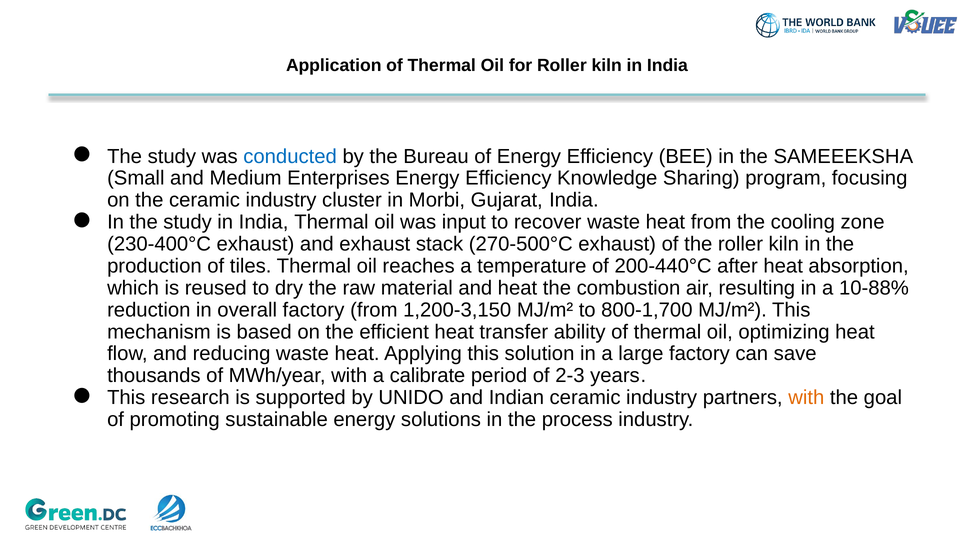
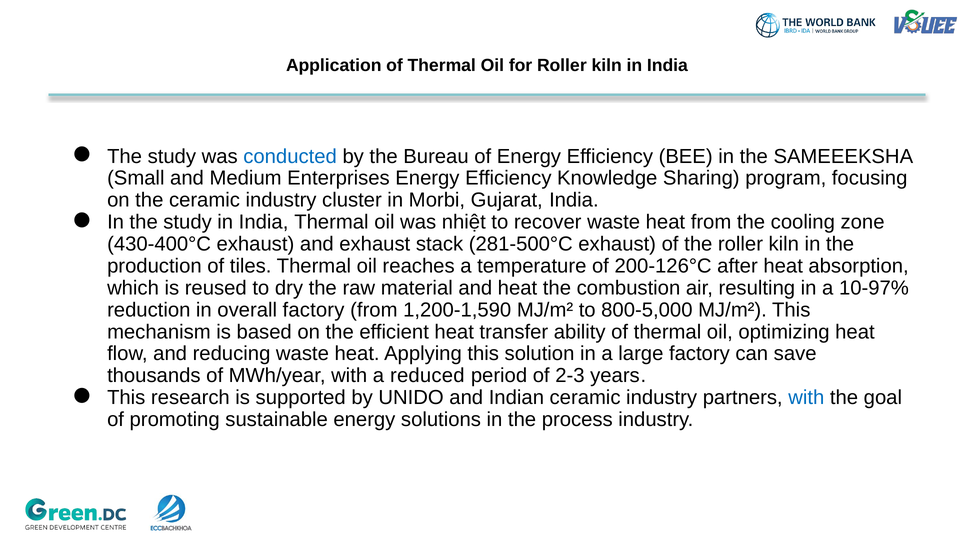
input: input -> nhiệt (464, 222)
230-400°C: 230-400°C -> 430-400°C (159, 244)
270-500°C: 270-500°C -> 281-500°C (521, 244)
200-440°C: 200-440°C -> 200-126°C (663, 266)
10-88%: 10-88% -> 10-97% (874, 288)
1,200-3,150: 1,200-3,150 -> 1,200-1,590 (457, 310)
800-1,700: 800-1,700 -> 800-5,000 (647, 310)
calibrate: calibrate -> reduced (427, 376)
with colour: orange -> blue (806, 398)
